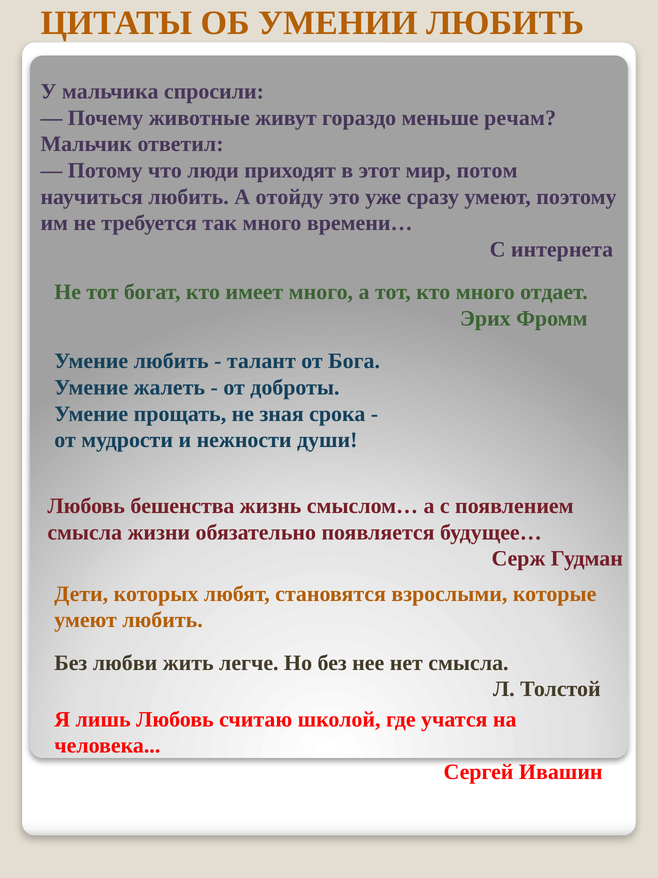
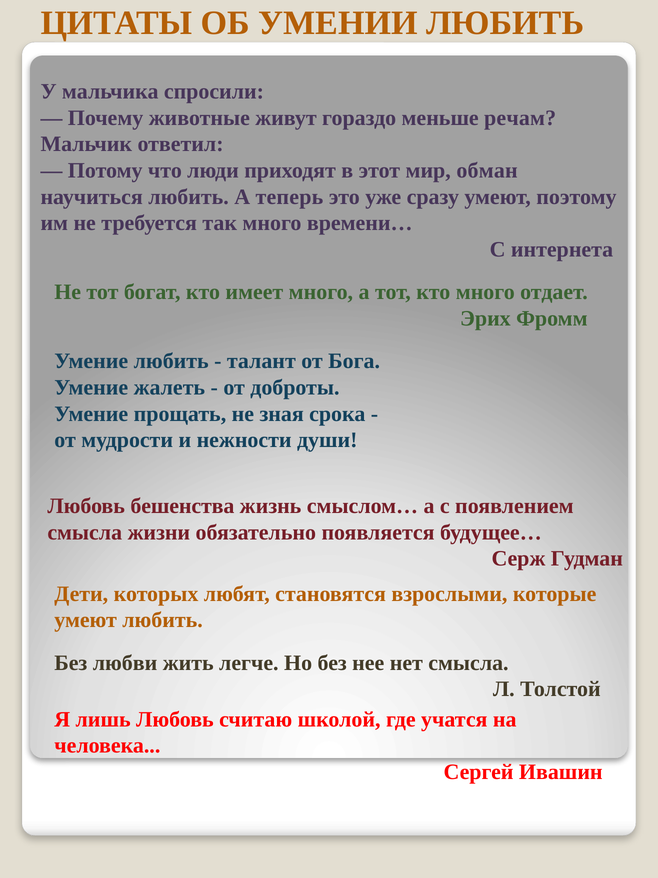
потом: потом -> обман (487, 170)
отойду: отойду -> теперь (289, 197)
